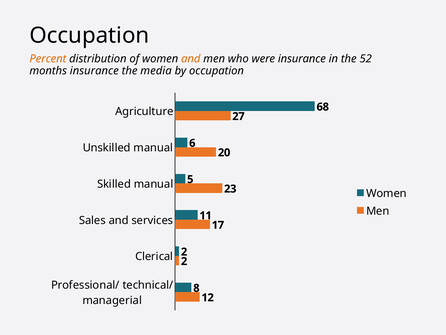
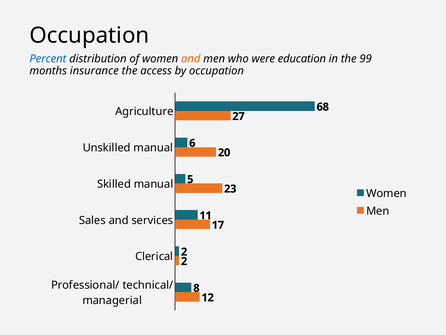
Percent colour: orange -> blue (48, 59)
were insurance: insurance -> education (302, 59)
52: 52 -> 99 (366, 59)
media: media -> access (156, 71)
